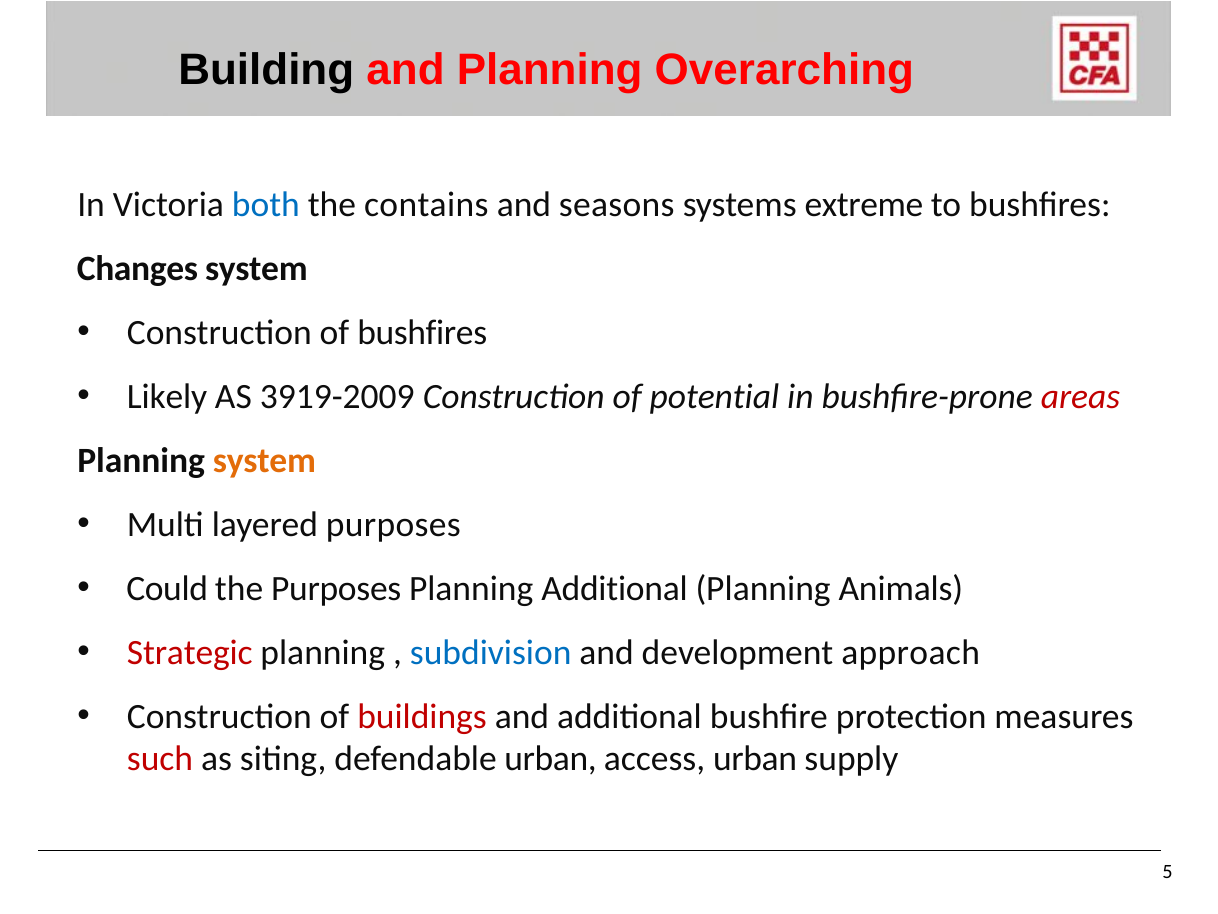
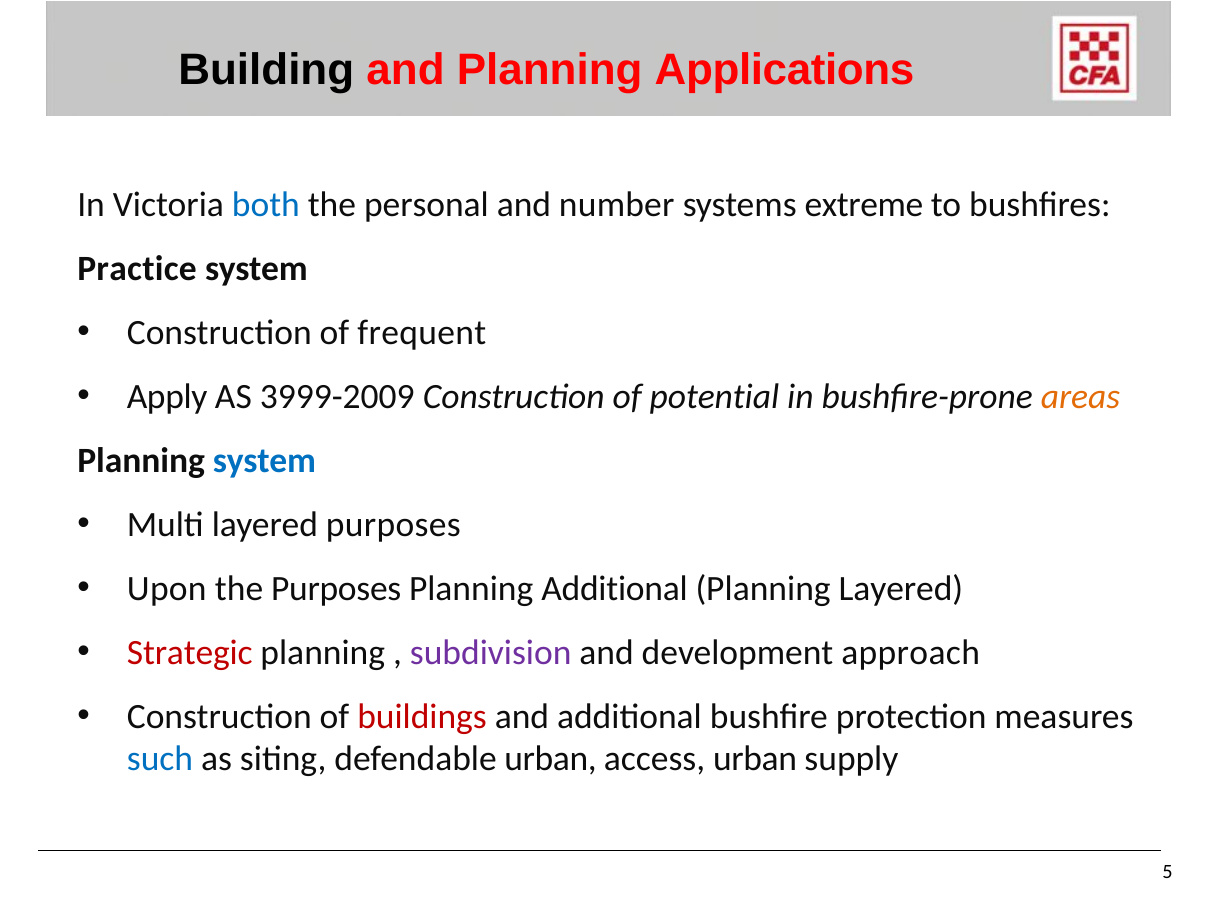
Overarching: Overarching -> Applications (785, 70)
contains: contains -> personal (426, 205)
seasons: seasons -> number (617, 205)
Changes: Changes -> Practice (137, 269)
of bushfires: bushfires -> frequent (422, 333)
Likely: Likely -> Apply (167, 397)
3919-2009: 3919-2009 -> 3999-2009 (337, 397)
areas colour: red -> orange (1080, 397)
system colour: orange -> blue (264, 461)
Could: Could -> Upon (167, 588)
Planning Animals: Animals -> Layered (901, 588)
subdivision colour: blue -> purple (491, 652)
such colour: red -> blue (160, 759)
